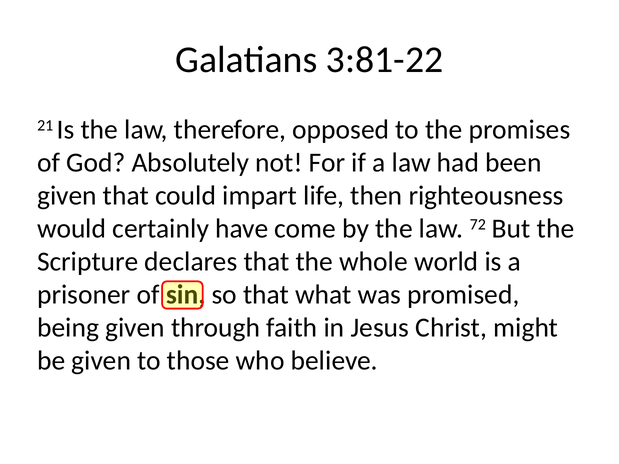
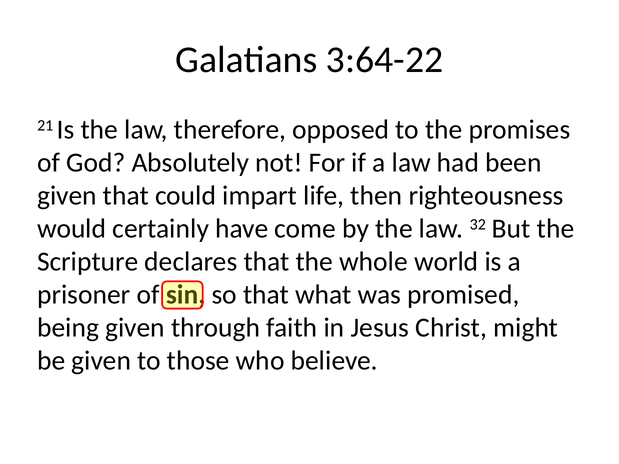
3:81-22: 3:81-22 -> 3:64-22 (385, 60)
72: 72 -> 32 (478, 224)
